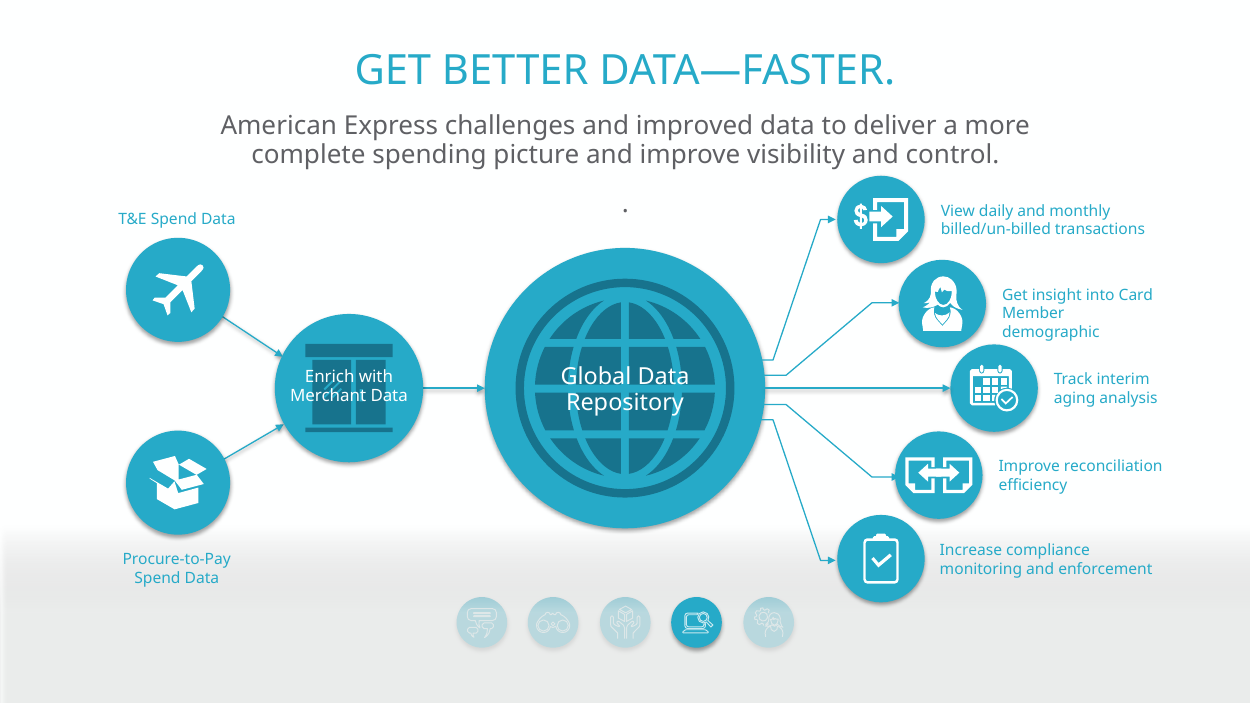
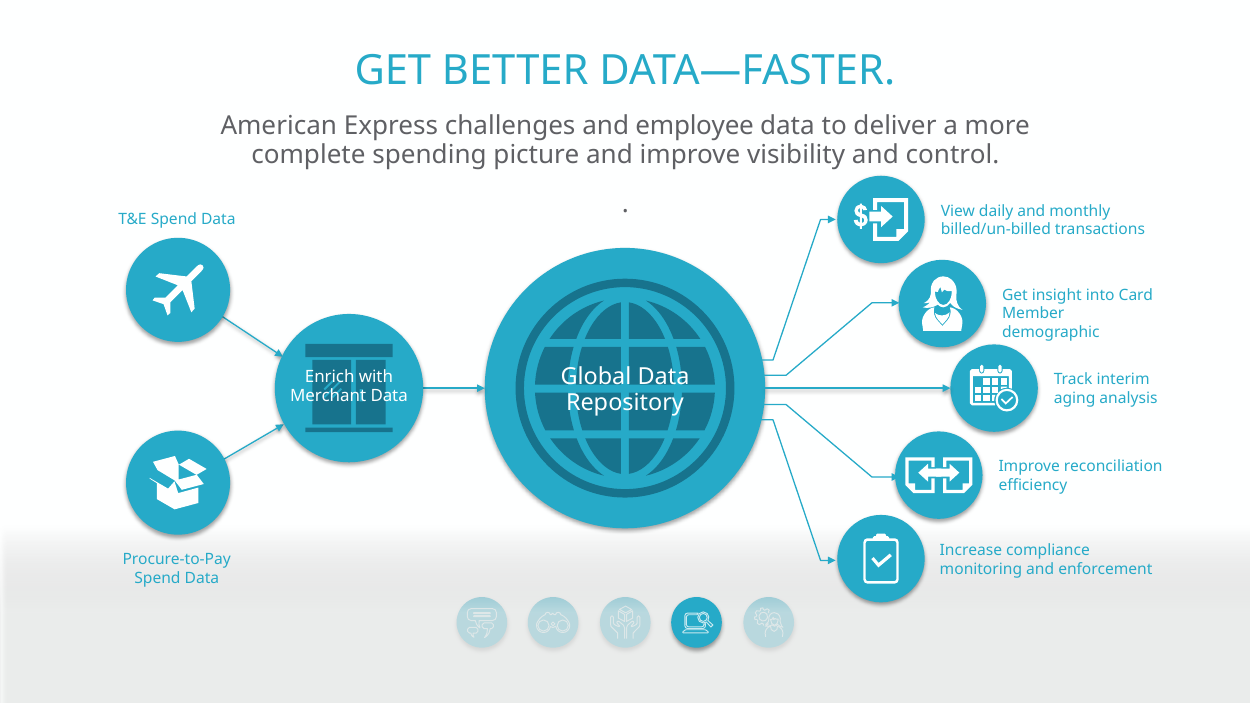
improved: improved -> employee (695, 126)
